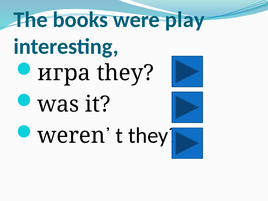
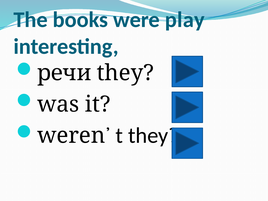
игра: игра -> речи (64, 73)
